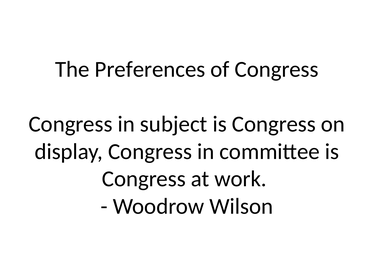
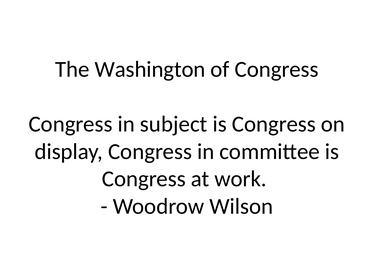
Preferences: Preferences -> Washington (150, 70)
